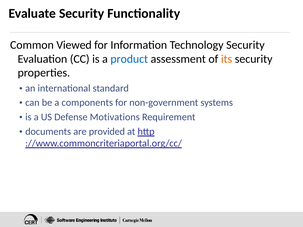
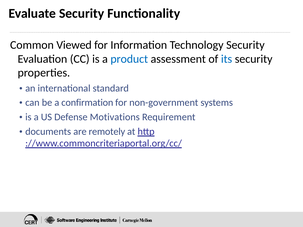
its colour: orange -> blue (227, 59)
components: components -> confirmation (87, 103)
provided: provided -> remotely (107, 132)
